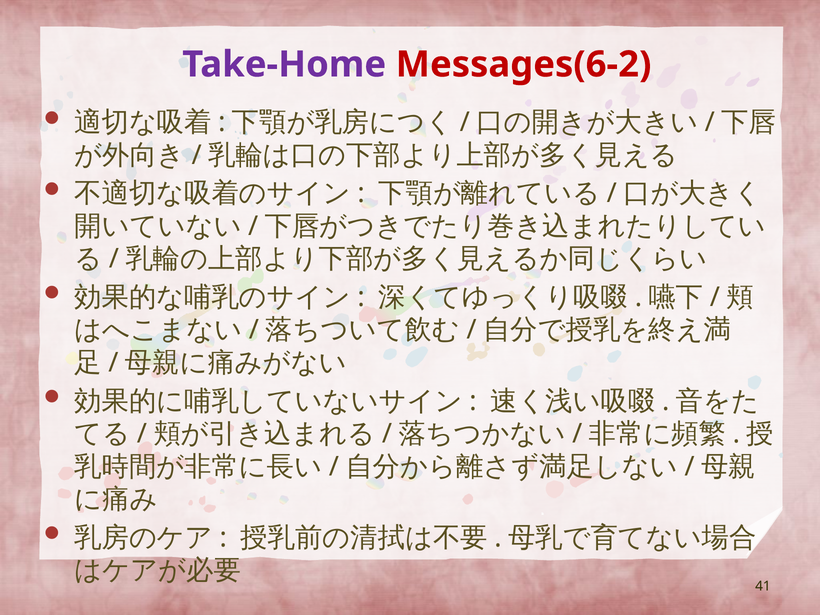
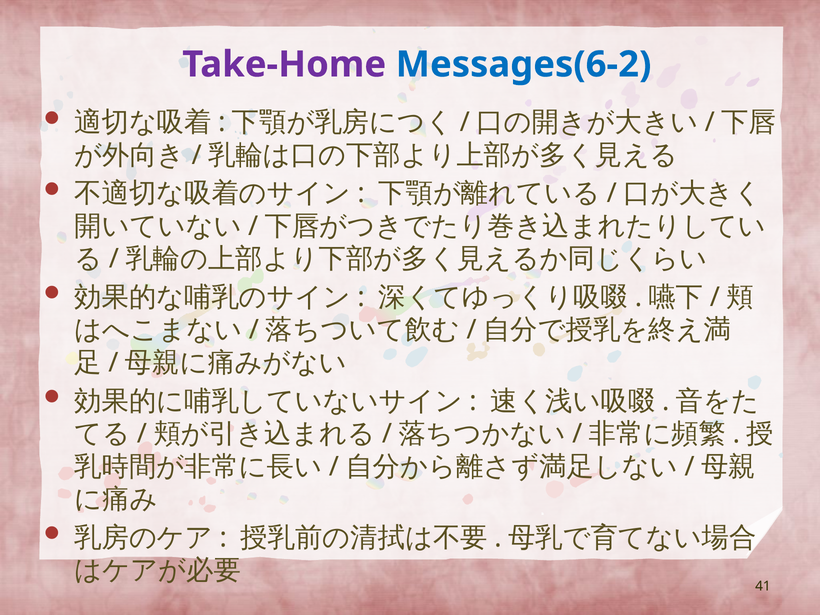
Messages(6-2 colour: red -> blue (524, 64)
